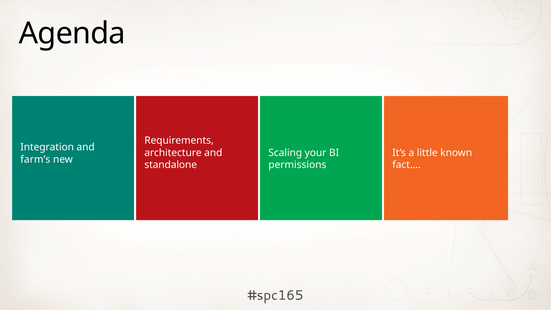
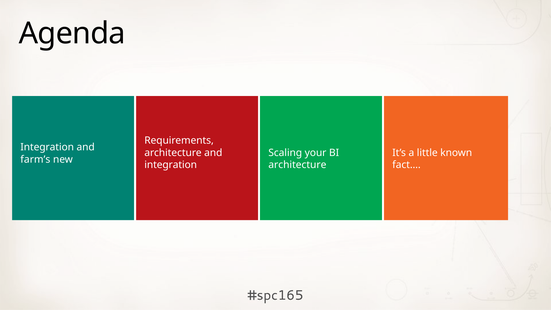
standalone: standalone -> integration (171, 165)
permissions: permissions -> architecture (297, 165)
